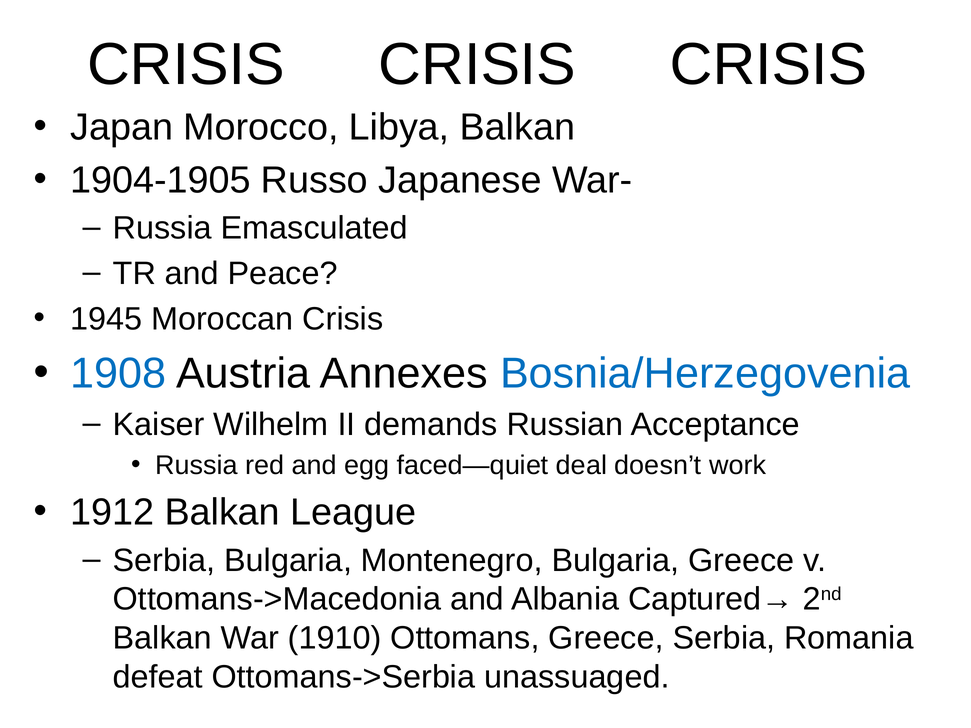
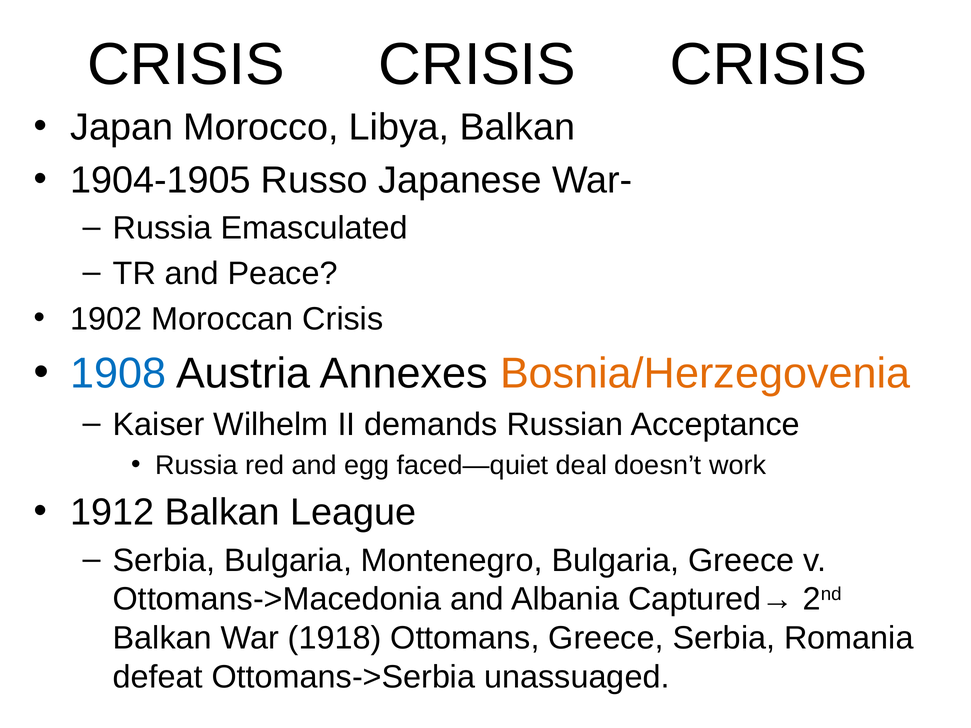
1945: 1945 -> 1902 (106, 319)
Bosnia/Herzegovenia colour: blue -> orange (705, 374)
1910: 1910 -> 1918 (335, 638)
